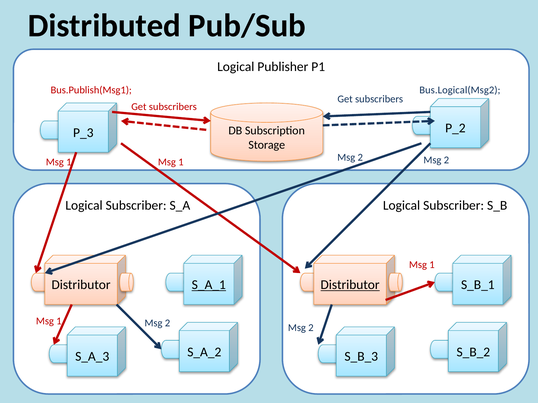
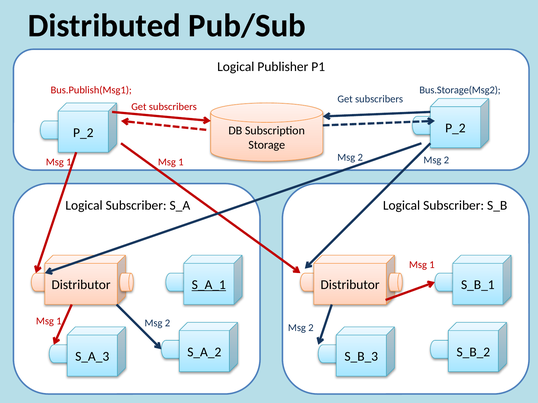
Bus.Logical(Msg2: Bus.Logical(Msg2 -> Bus.Storage(Msg2 (460, 90)
P_3: P_3 -> P_2 (83, 133)
Distributor underline: present -> none (350, 285)
